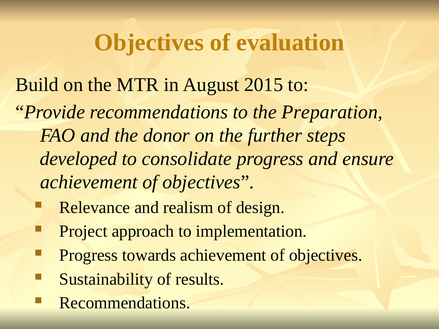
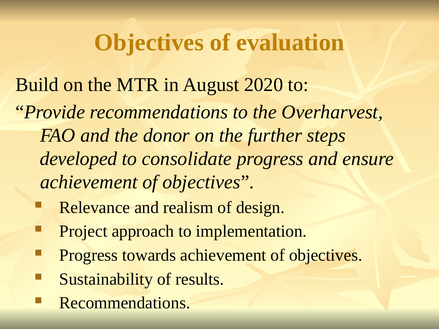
2015: 2015 -> 2020 (264, 85)
Preparation: Preparation -> Overharvest (332, 112)
